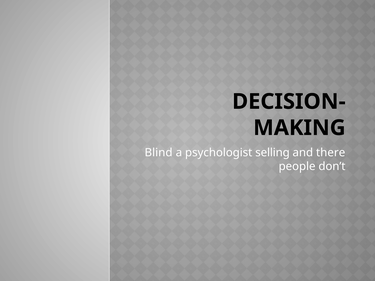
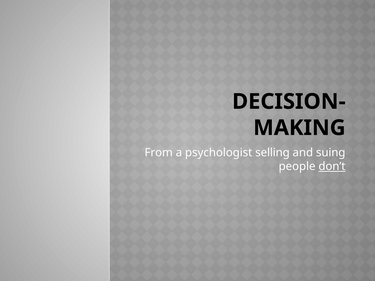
Blind: Blind -> From (159, 153)
there: there -> suing (331, 153)
don’t underline: none -> present (332, 167)
